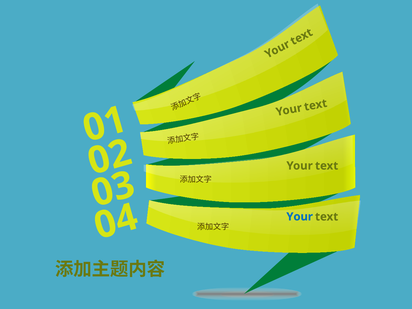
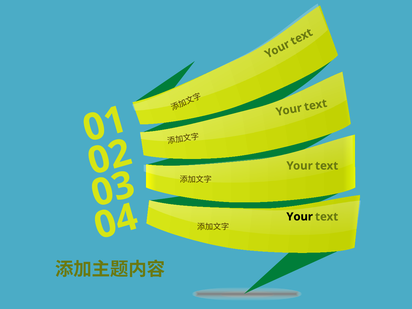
Your colour: blue -> black (300, 217)
